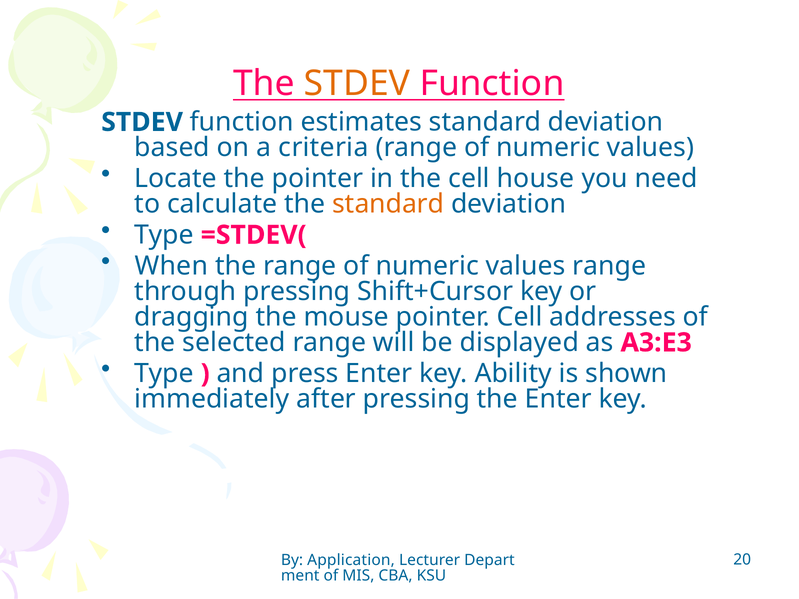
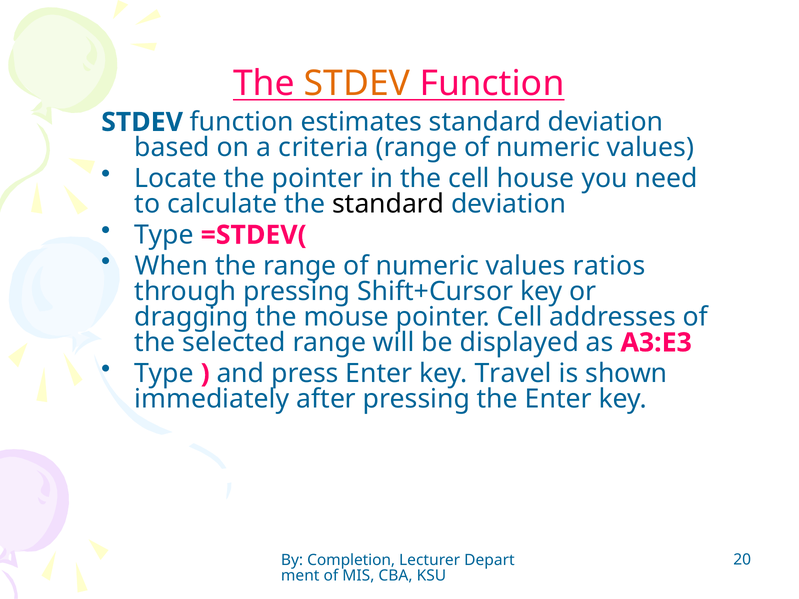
standard colour: orange -> black (388, 204)
values range: range -> ratios (609, 266)
Ability: Ability -> Travel (513, 374)
Application: Application -> Completion (351, 560)
